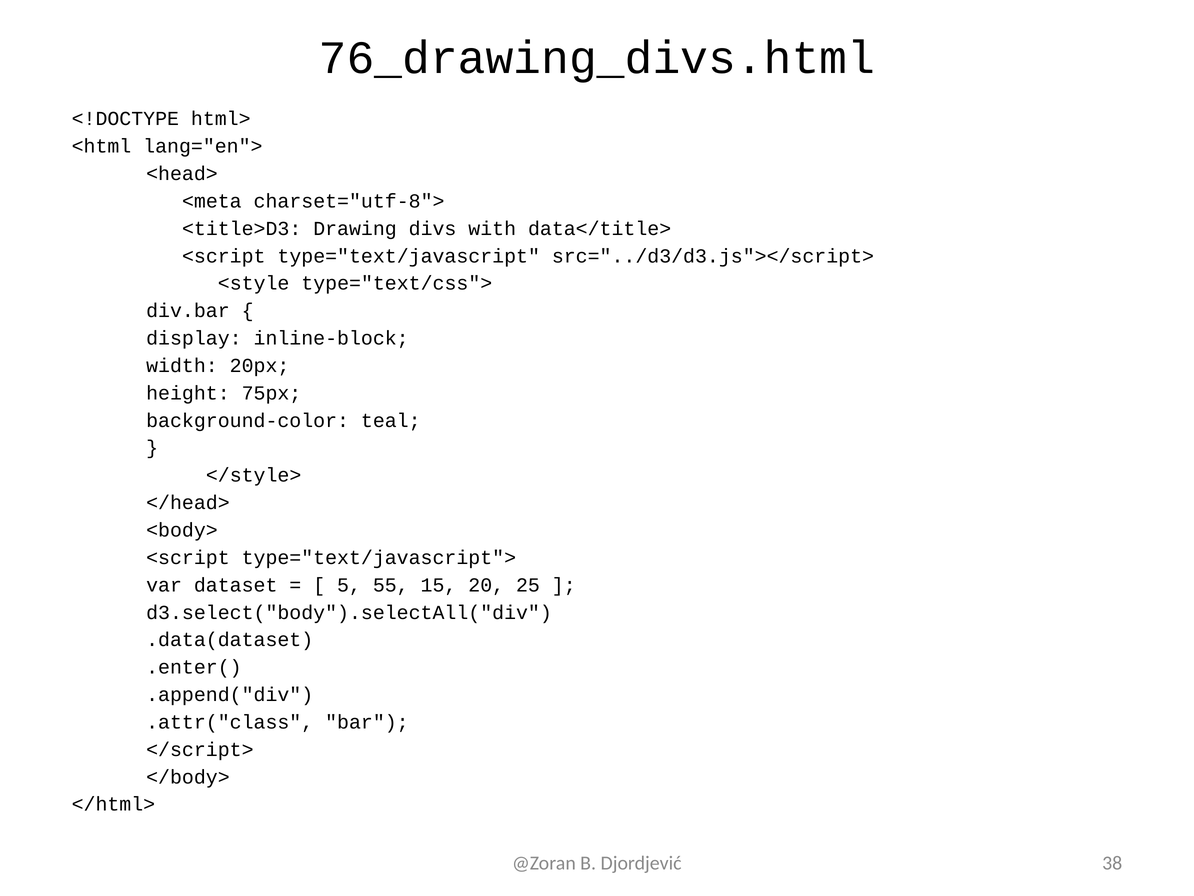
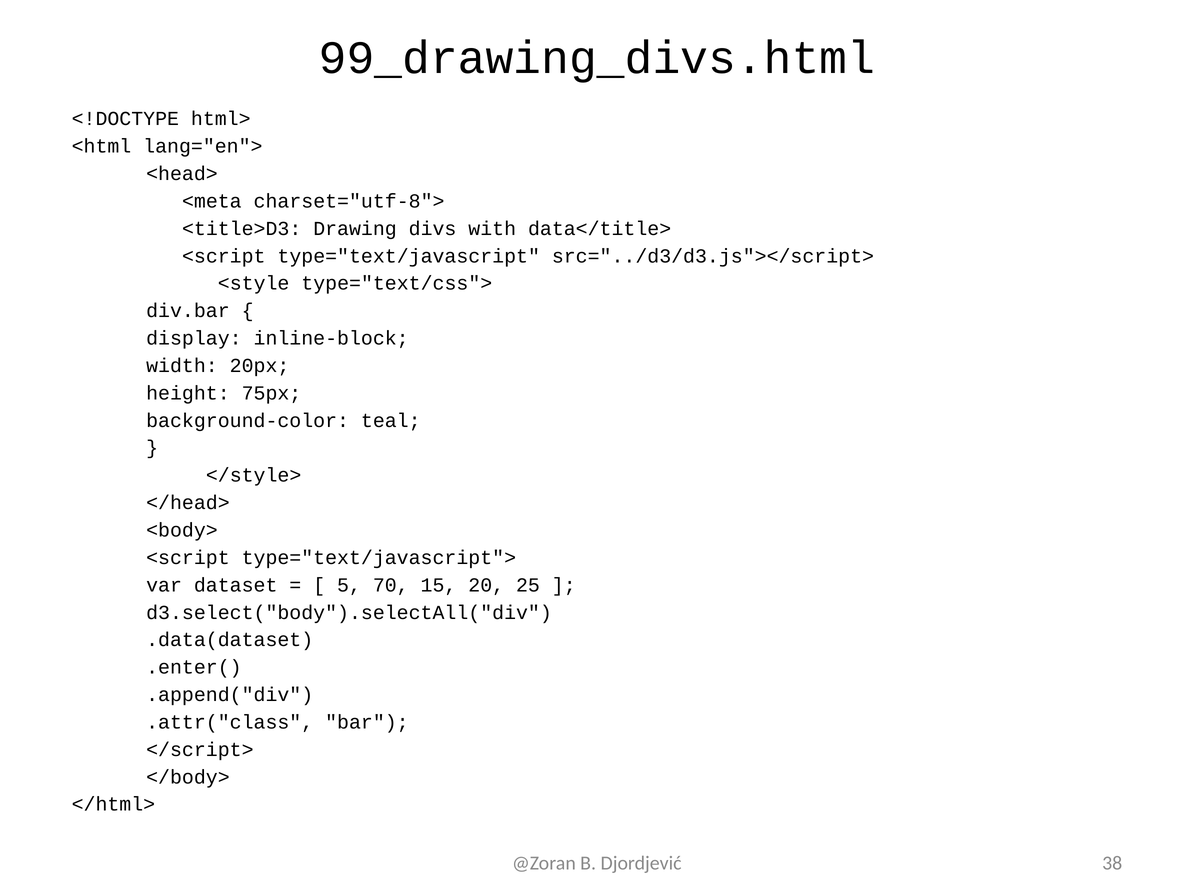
76_drawing_divs.html: 76_drawing_divs.html -> 99_drawing_divs.html (597, 58)
55: 55 -> 70 (391, 585)
